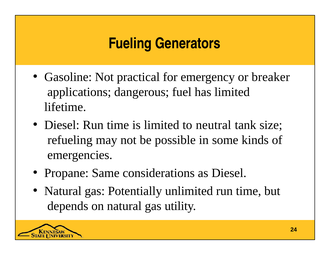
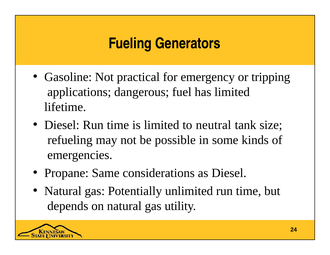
breaker: breaker -> tripping (271, 77)
